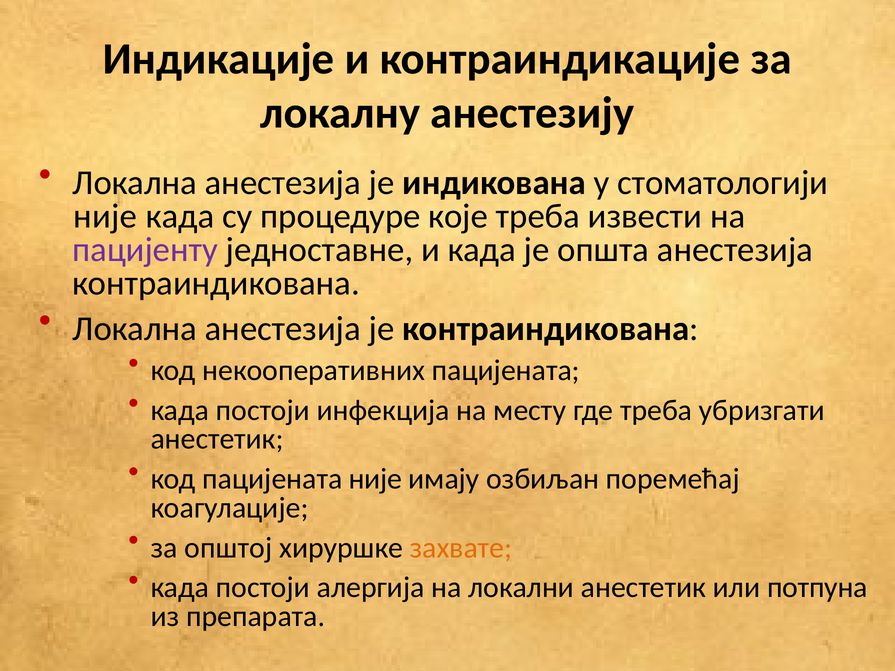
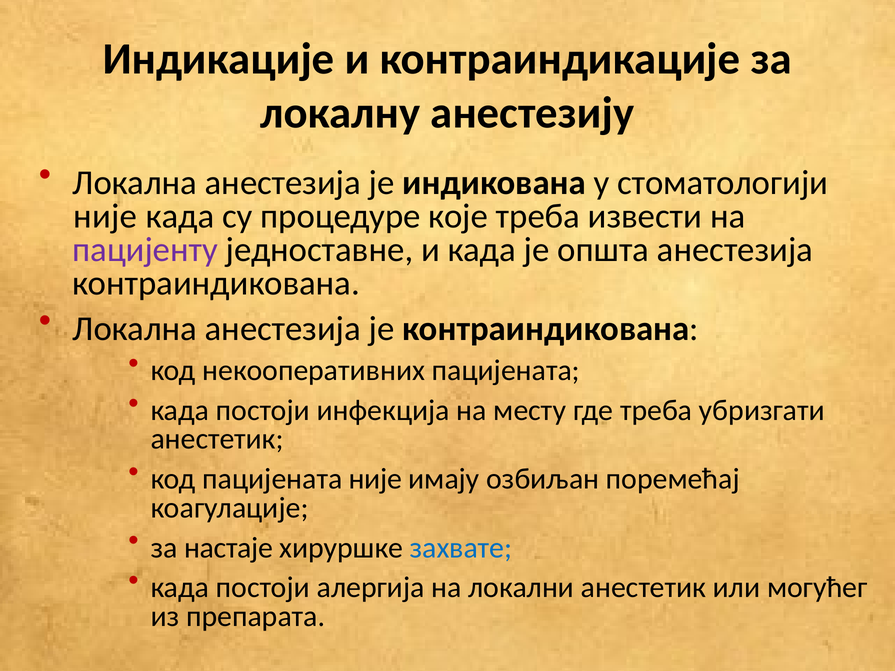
општој: општој -> настаје (229, 548)
захвате colour: orange -> blue (461, 548)
потпуна: потпуна -> могућег (817, 588)
